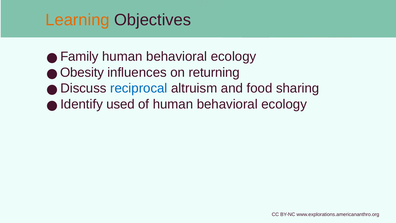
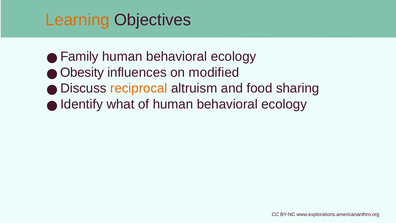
returning: returning -> modified (214, 72)
reciprocal colour: blue -> orange (139, 88)
used: used -> what (120, 104)
